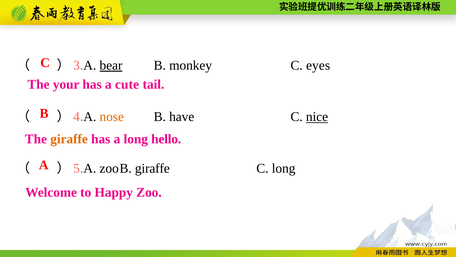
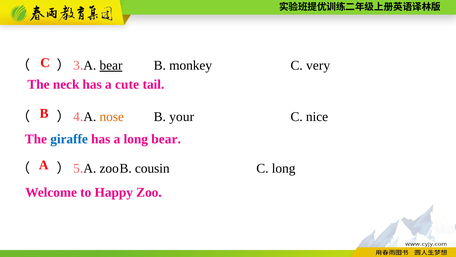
eyes: eyes -> very (318, 65)
your: your -> neck (66, 84)
have: have -> your (182, 117)
nice underline: present -> none (317, 117)
giraffe colour: orange -> blue (69, 139)
long hello: hello -> bear (166, 139)
giraffe: giraffe -> cousin (152, 168)
